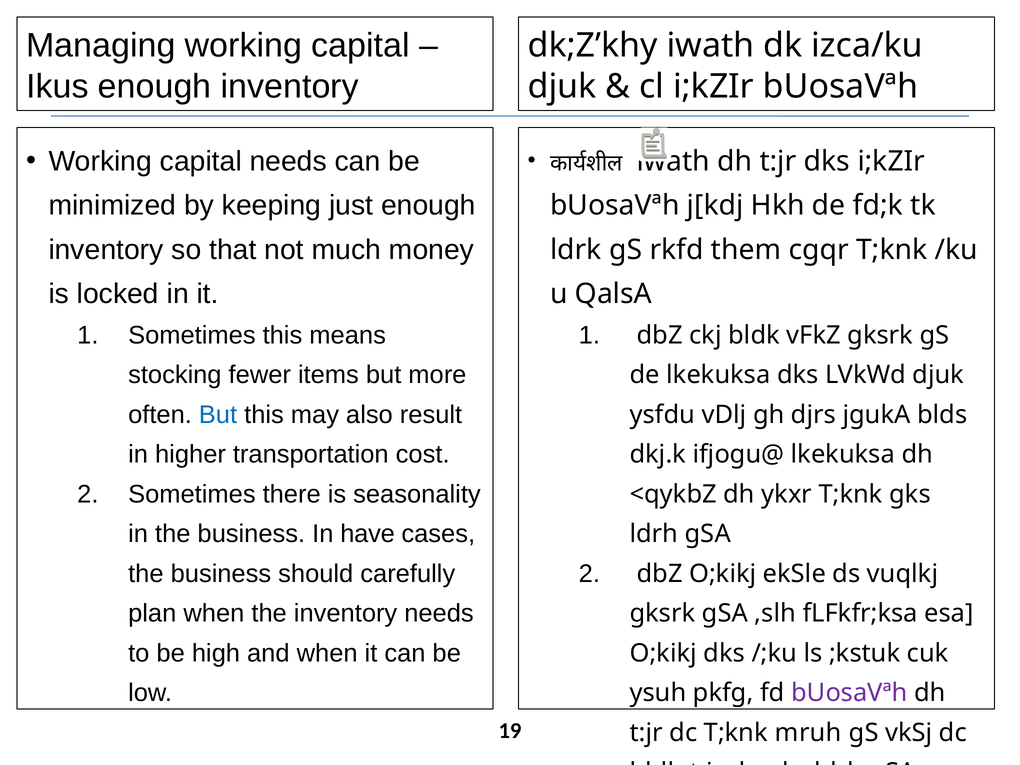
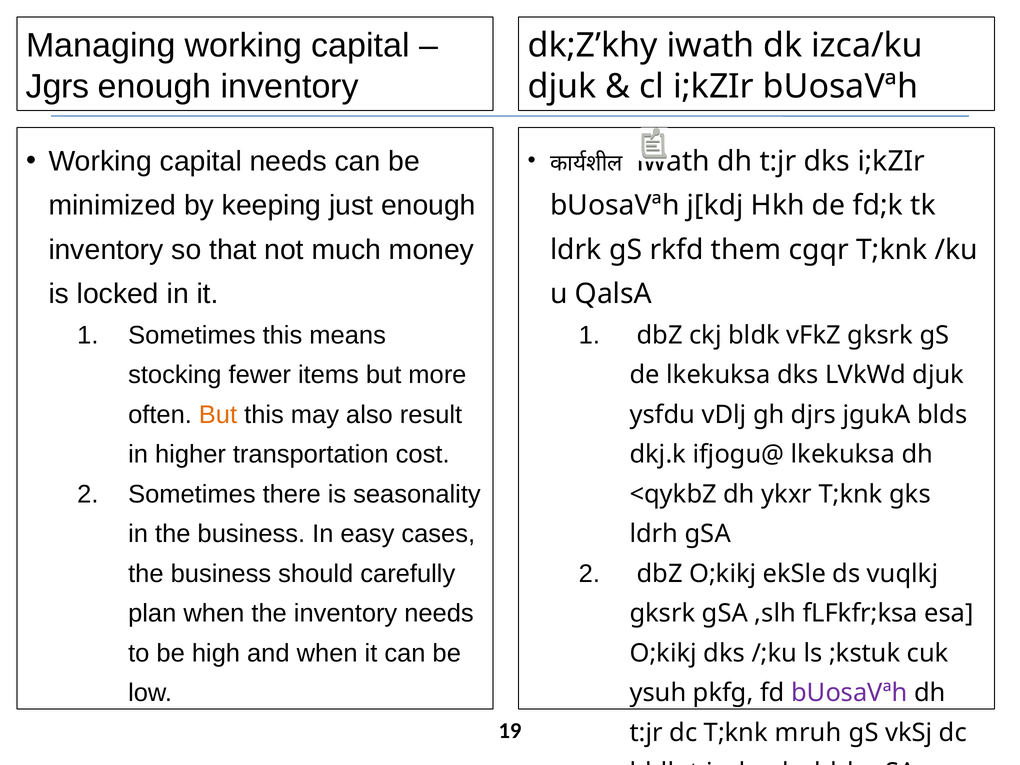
Ikus: Ikus -> Jgrs (58, 86)
But colour: blue -> orange (218, 415)
have: have -> easy (367, 534)
